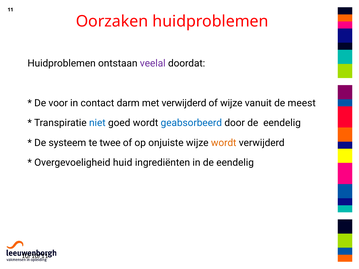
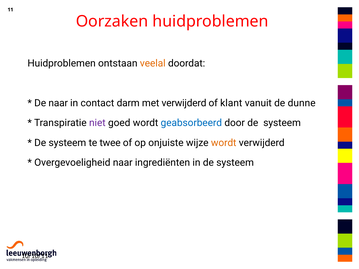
veelal colour: purple -> orange (153, 63)
De voor: voor -> naar (58, 103)
of wijze: wijze -> klant (231, 103)
meest: meest -> dunne (302, 103)
niet colour: blue -> purple (97, 123)
door de eendelig: eendelig -> systeem (282, 123)
Overgevoeligheid huid: huid -> naar (123, 163)
in de eendelig: eendelig -> systeem (235, 163)
